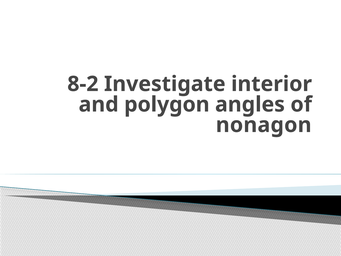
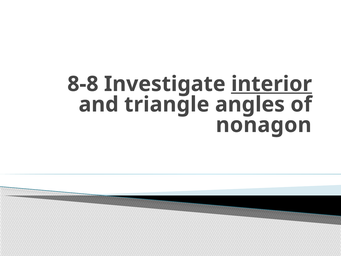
8-2: 8-2 -> 8-8 (83, 84)
interior underline: none -> present (272, 84)
polygon: polygon -> triangle (167, 104)
